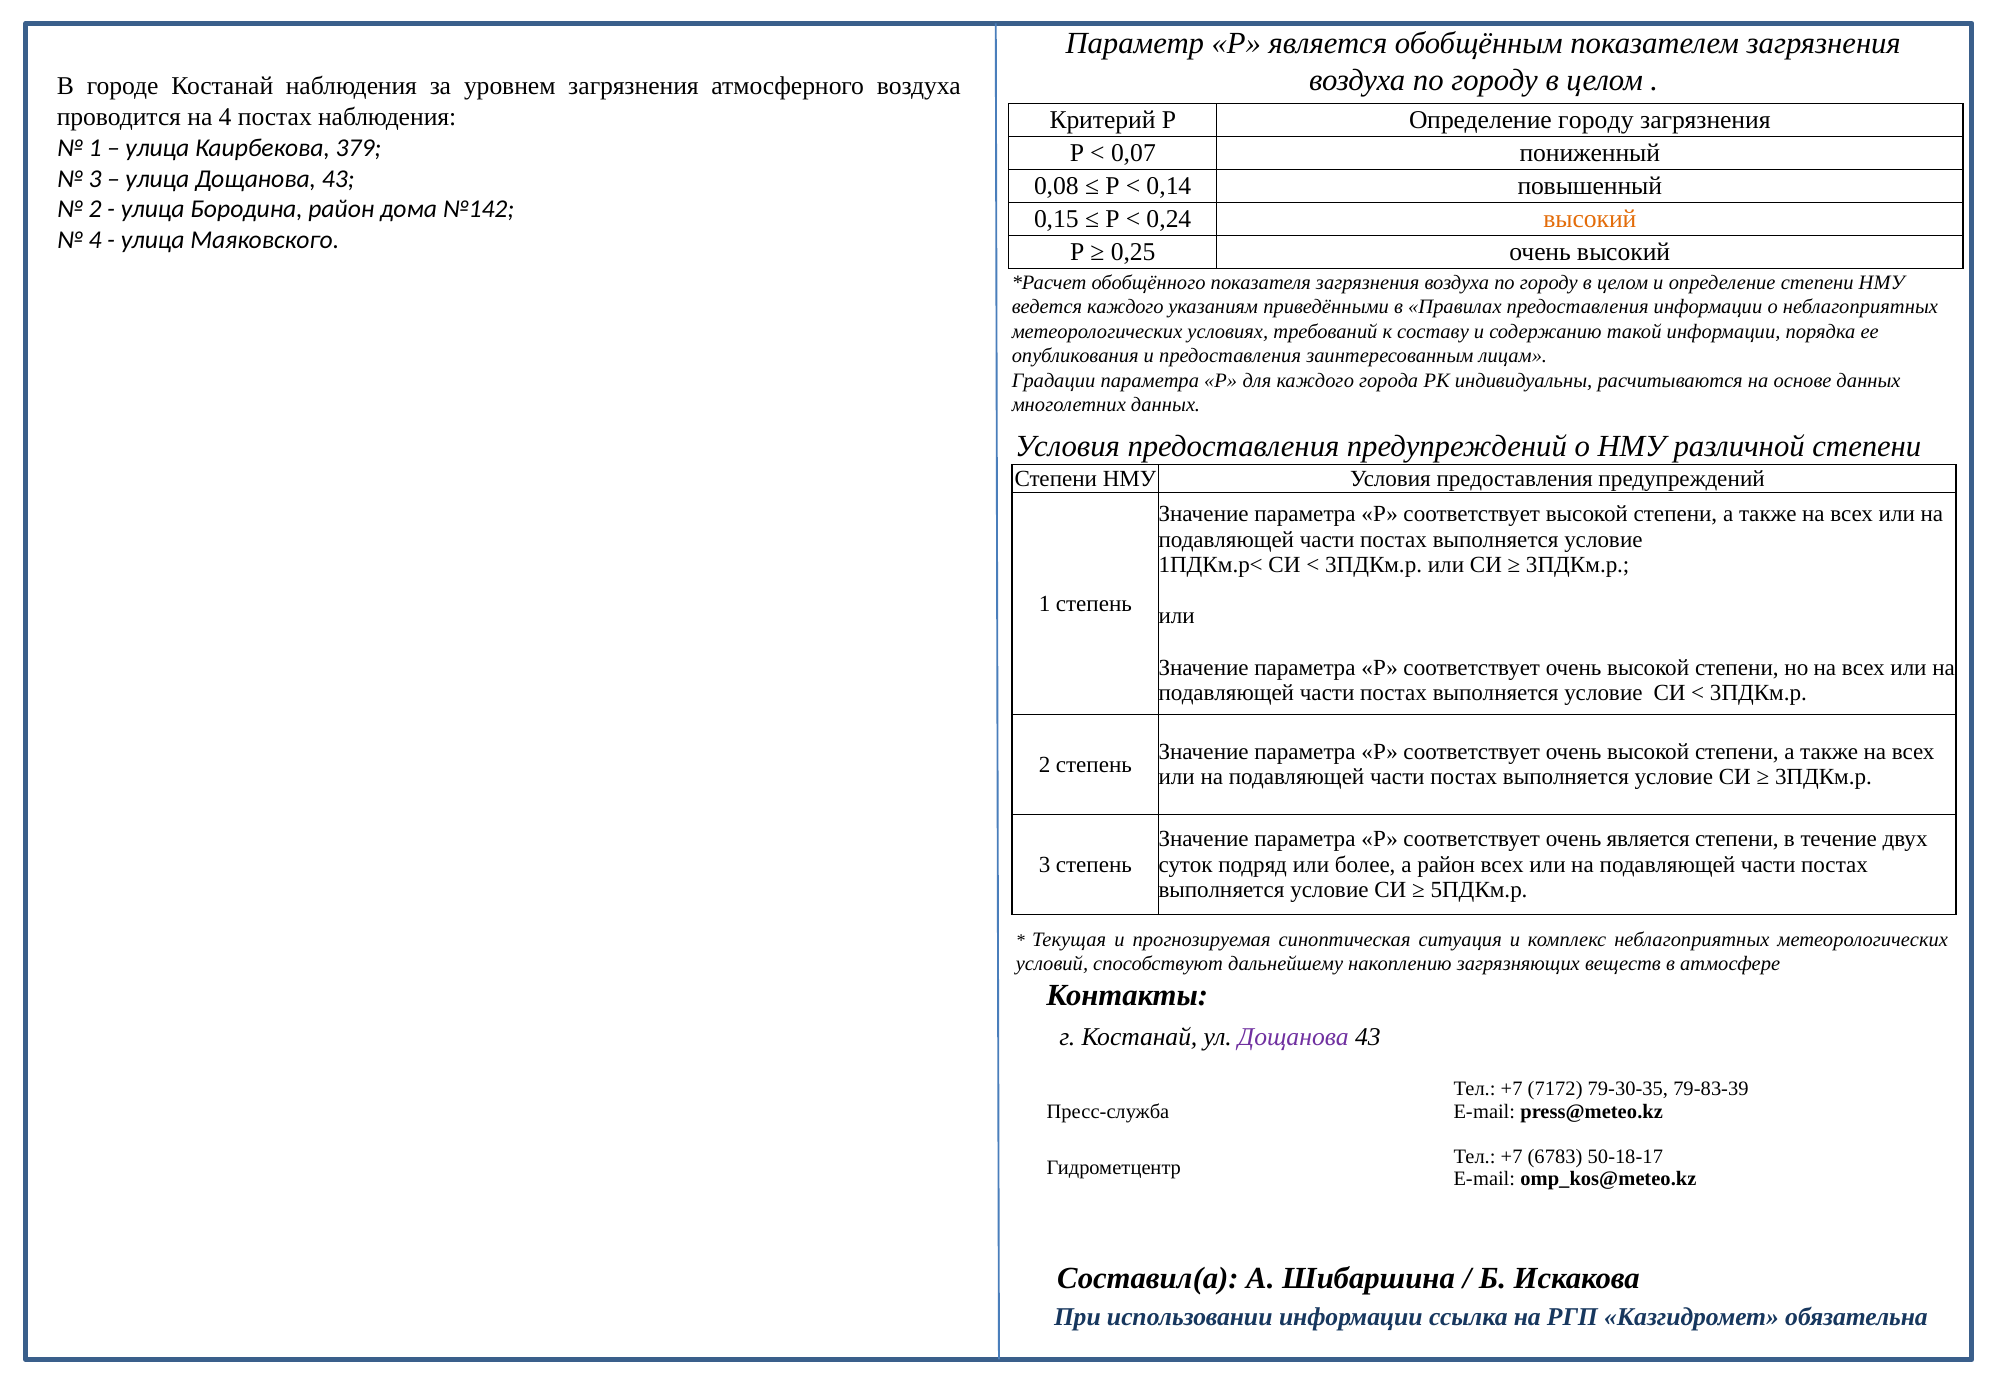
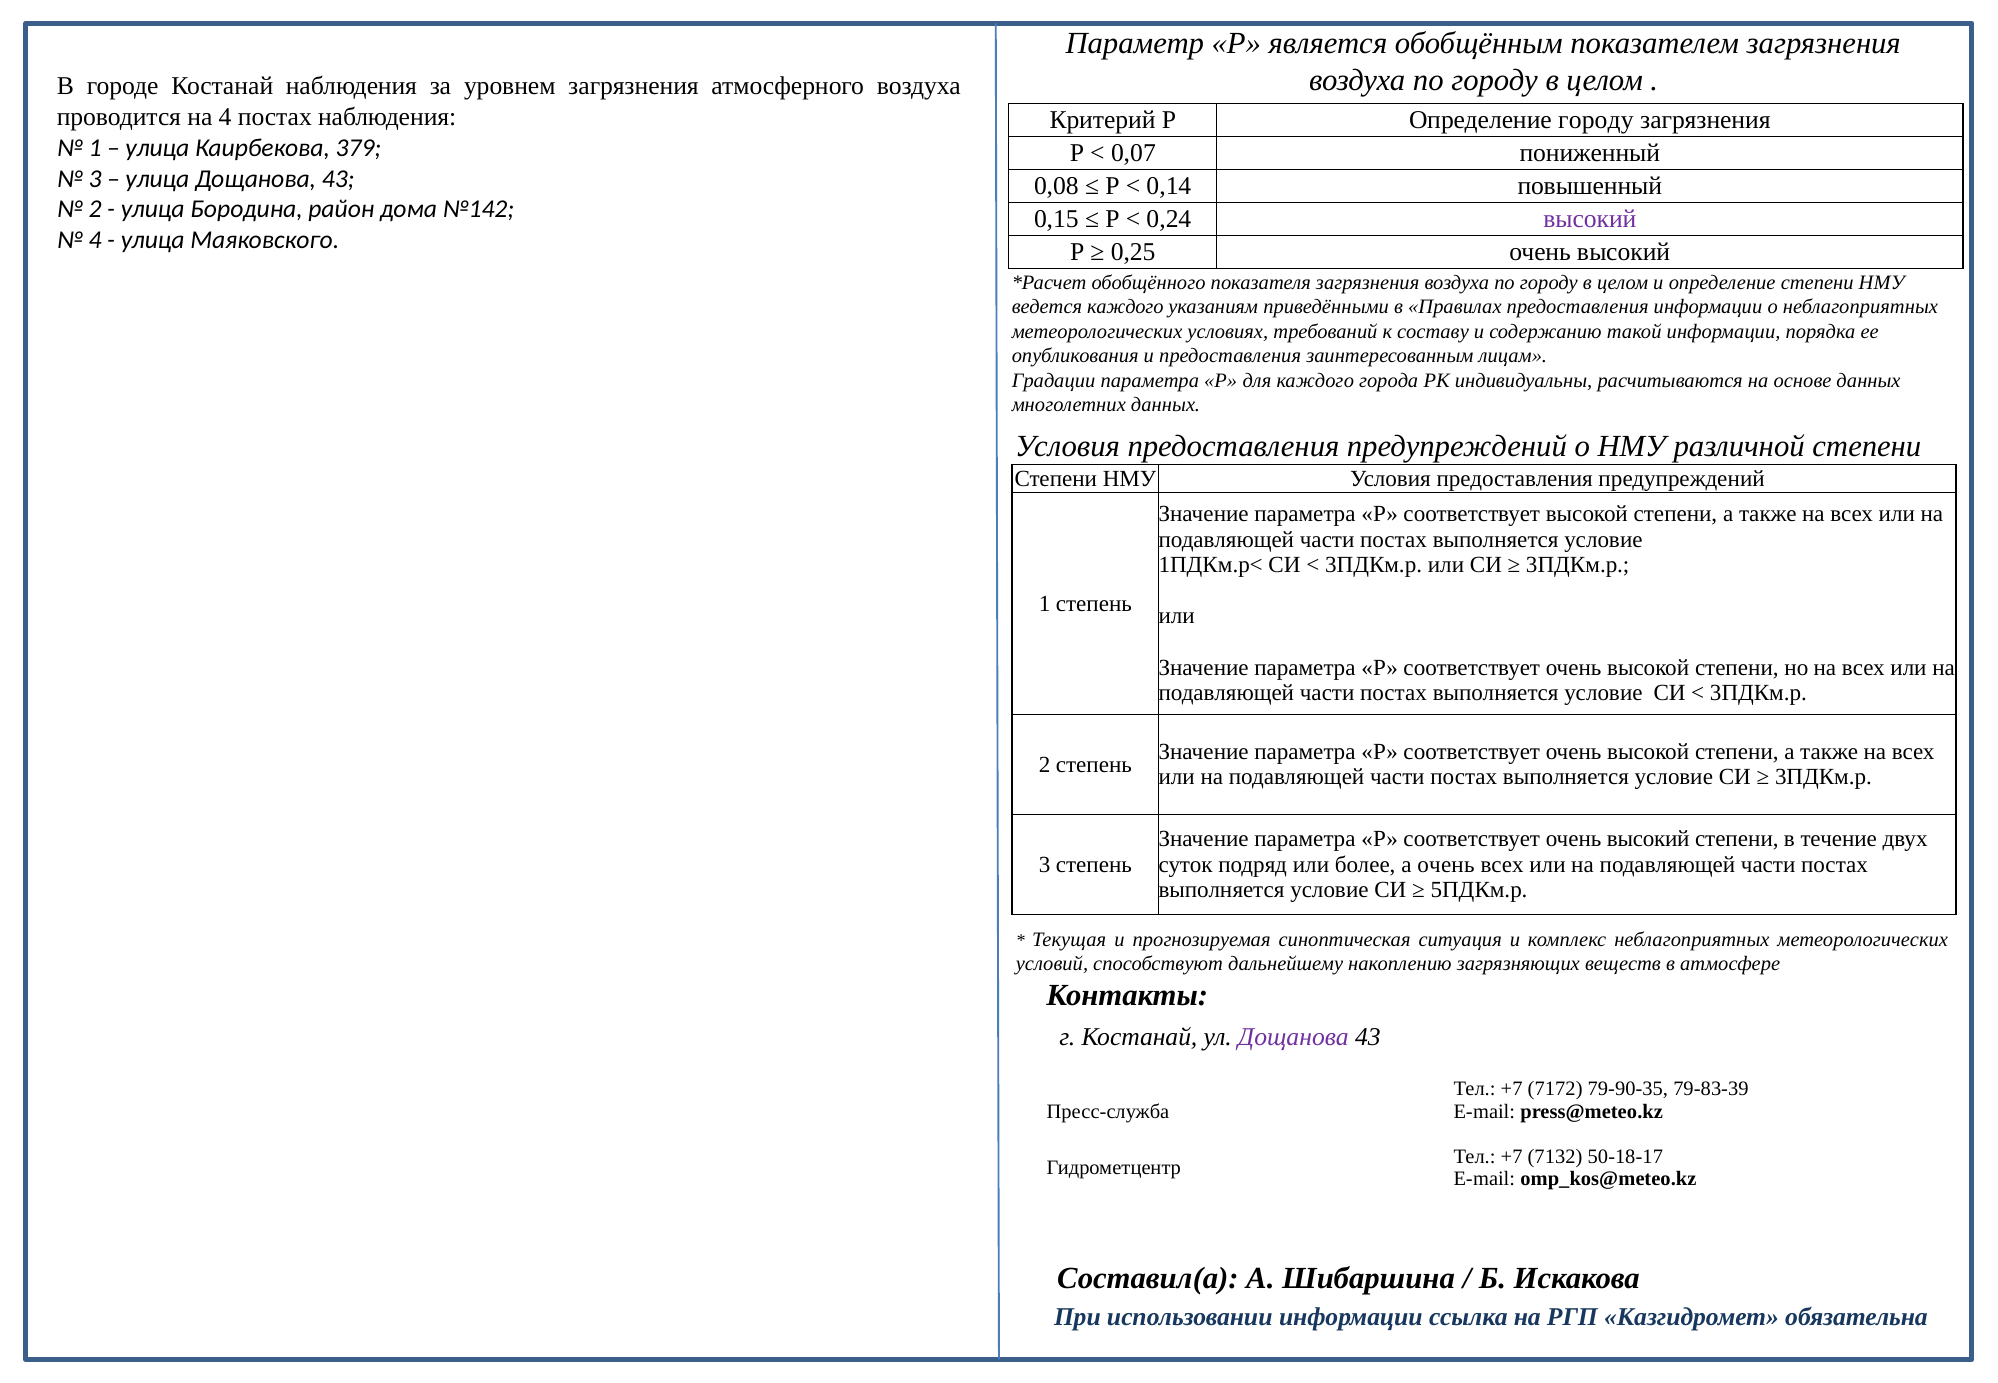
высокий colour: orange -> purple (1590, 219)
соответствует очень является: является -> высокий (1648, 839)
а район: район -> очень (1446, 865)
79-30-35: 79-30-35 -> 79-90-35 (1628, 1089)
6783: 6783 -> 7132 (1555, 1157)
